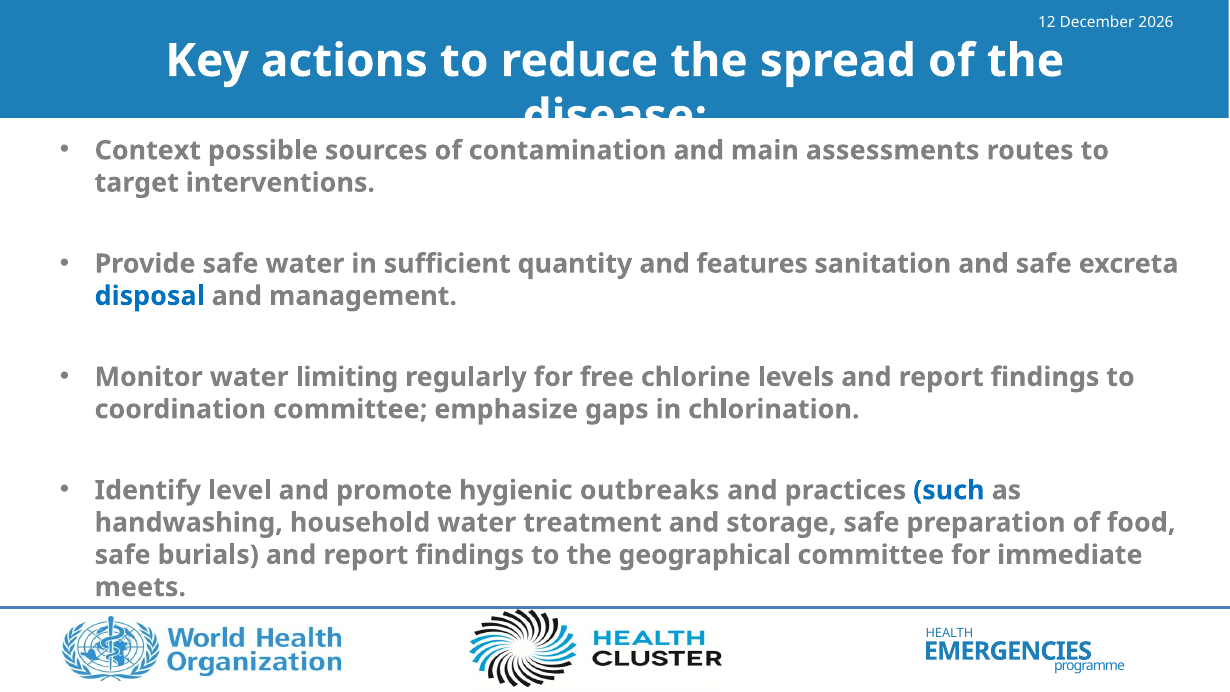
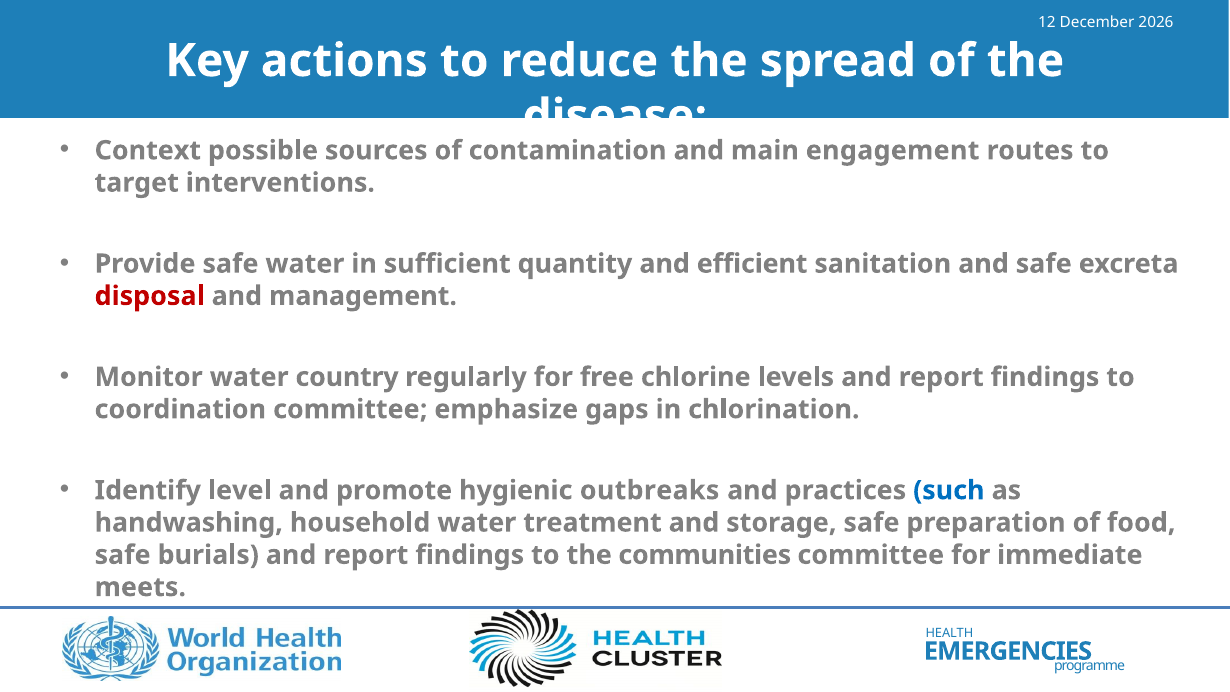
assessments: assessments -> engagement (893, 150)
features: features -> efficient (752, 264)
disposal colour: blue -> red (150, 296)
limiting: limiting -> country (347, 377)
geographical: geographical -> communities (705, 555)
